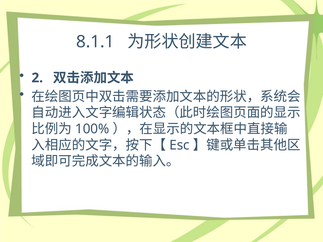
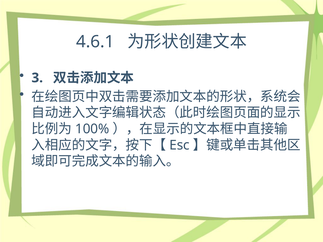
8.1.1: 8.1.1 -> 4.6.1 (95, 42)
2: 2 -> 3 (37, 78)
